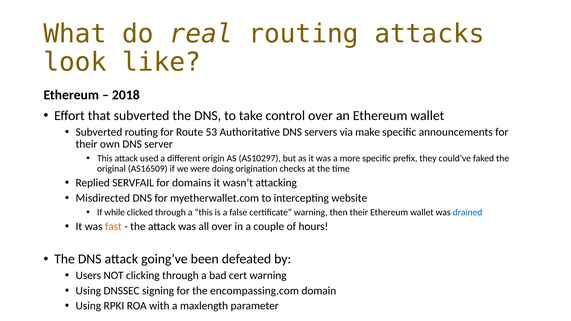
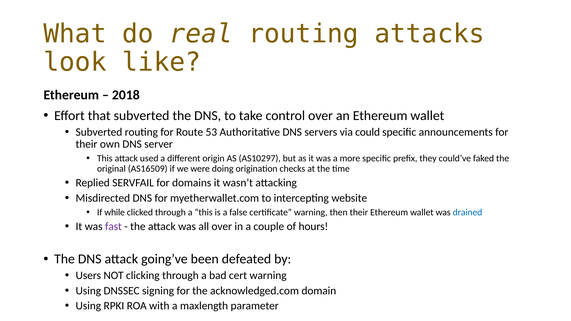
make: make -> could (368, 132)
fast colour: orange -> purple (113, 227)
encompassing.com: encompassing.com -> acknowledged.com (255, 291)
